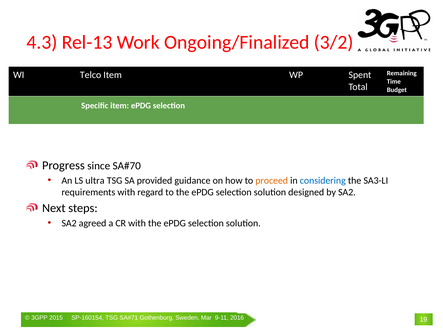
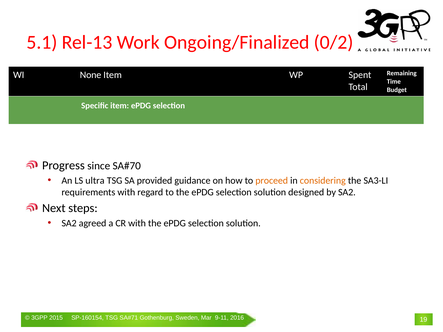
4.3: 4.3 -> 5.1 (42, 42)
3/2: 3/2 -> 0/2 (334, 42)
Telco: Telco -> None (91, 75)
considering colour: blue -> orange (323, 181)
